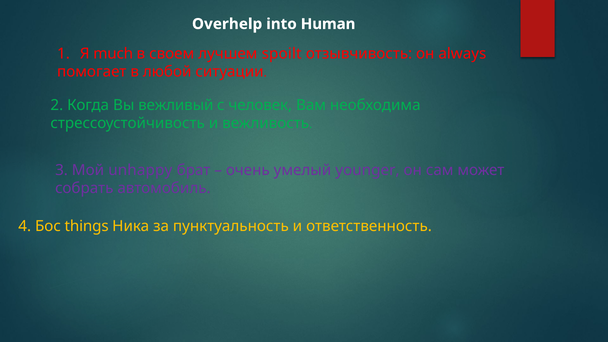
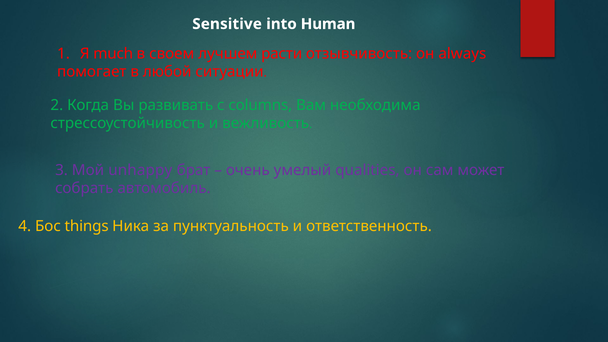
Overhelp: Overhelp -> Sensitive (227, 24)
spoilt: spoilt -> расти (282, 53)
вежливый: вежливый -> развивать (176, 105)
человек: человек -> columns (260, 105)
younger: younger -> qualities (367, 170)
